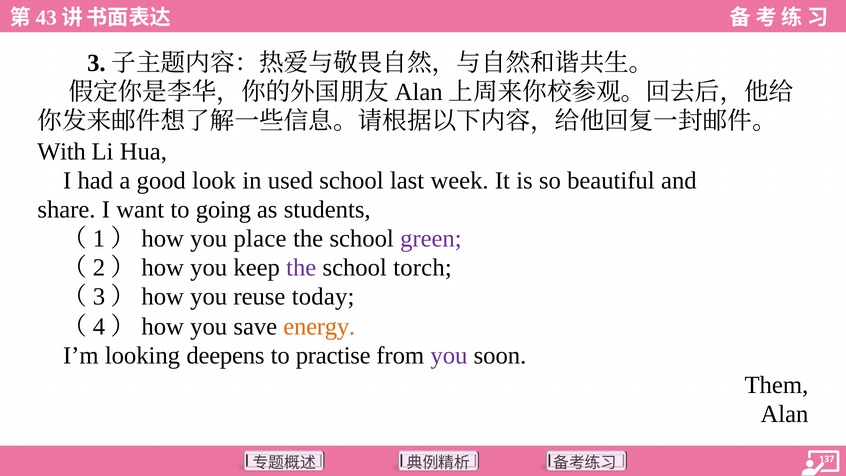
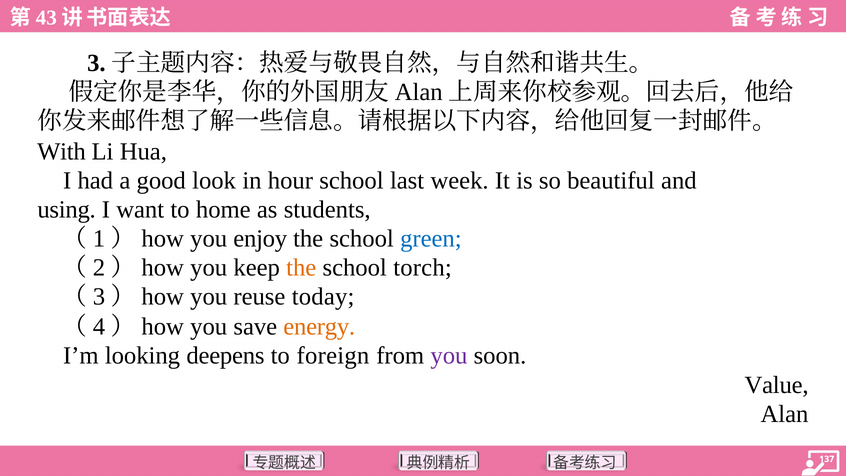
used: used -> hour (290, 181)
share: share -> using (67, 210)
going: going -> home (223, 210)
place: place -> enjoy (260, 238)
green colour: purple -> blue (431, 238)
the colour: purple -> orange (301, 267)
practise: practise -> foreign (333, 356)
Them: Them -> Value (777, 385)
